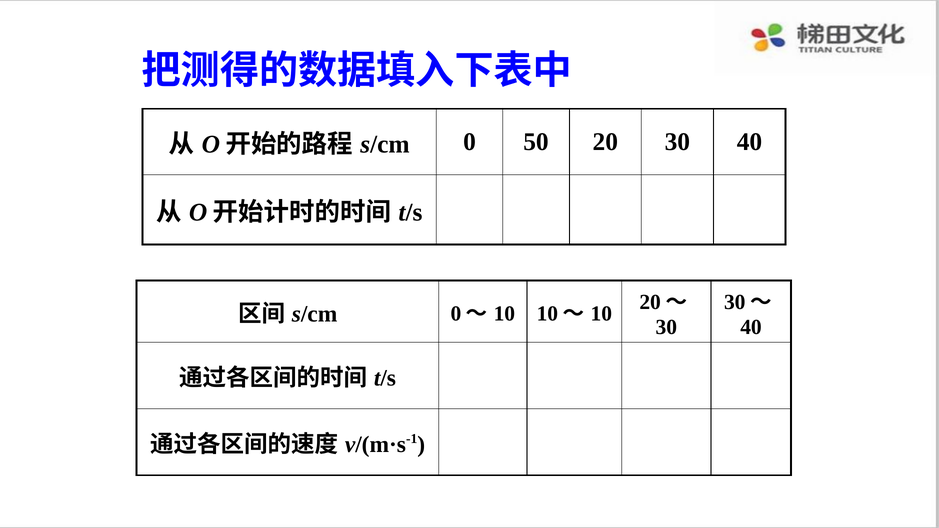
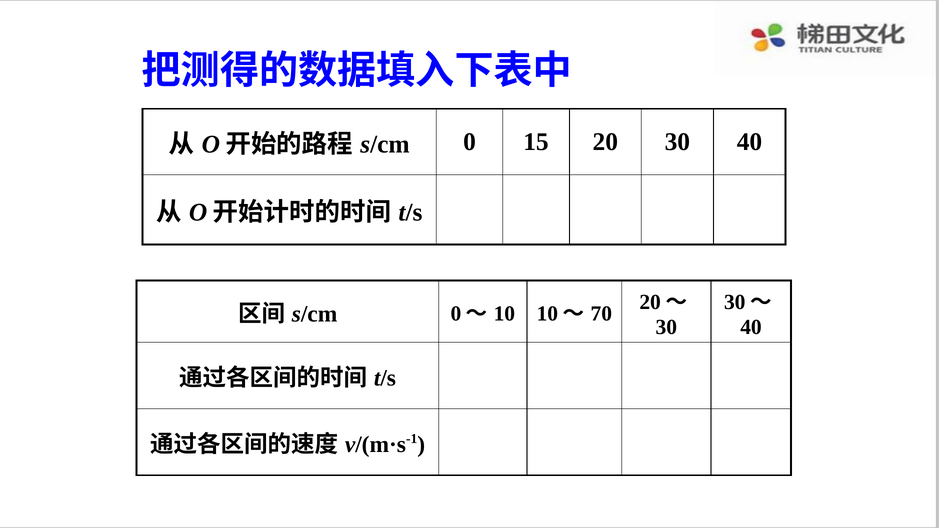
50: 50 -> 15 (536, 142)
10: 10 -> 70 (601, 314)
